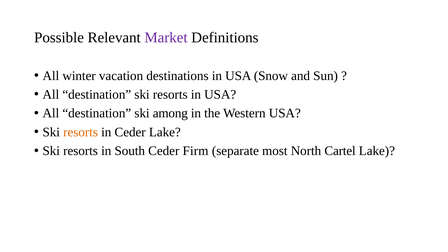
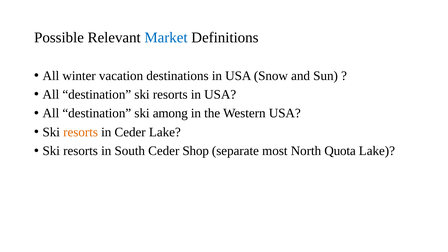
Market colour: purple -> blue (166, 38)
Firm: Firm -> Shop (196, 151)
Cartel: Cartel -> Quota (340, 151)
